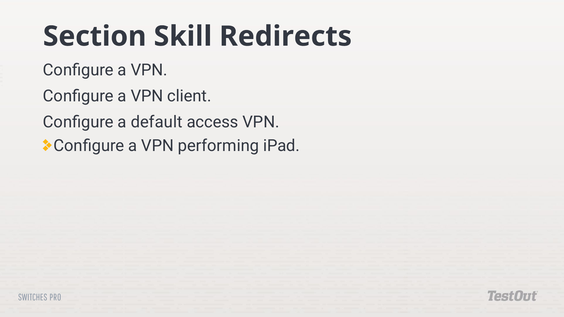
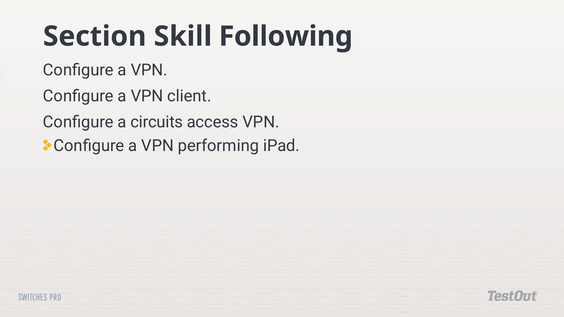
Redirects: Redirects -> Following (286, 36)
default: default -> circuits (157, 122)
